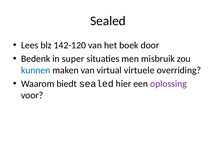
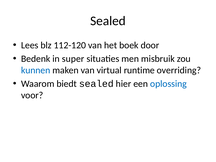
142-120: 142-120 -> 112-120 (70, 45)
virtuele: virtuele -> runtime (139, 70)
oplossing colour: purple -> blue (168, 84)
